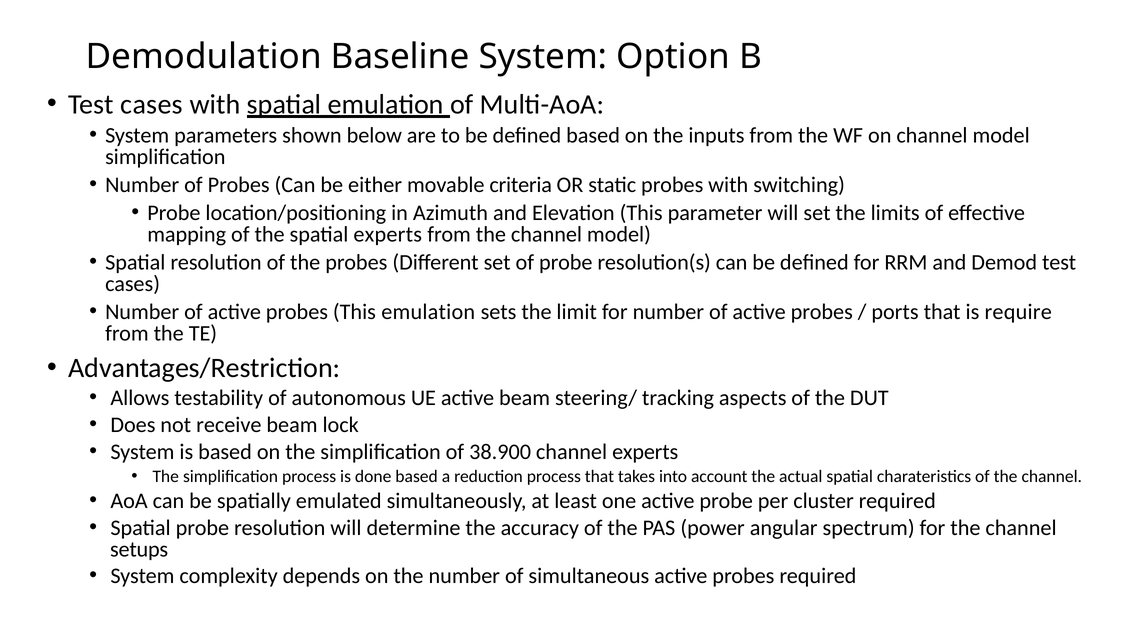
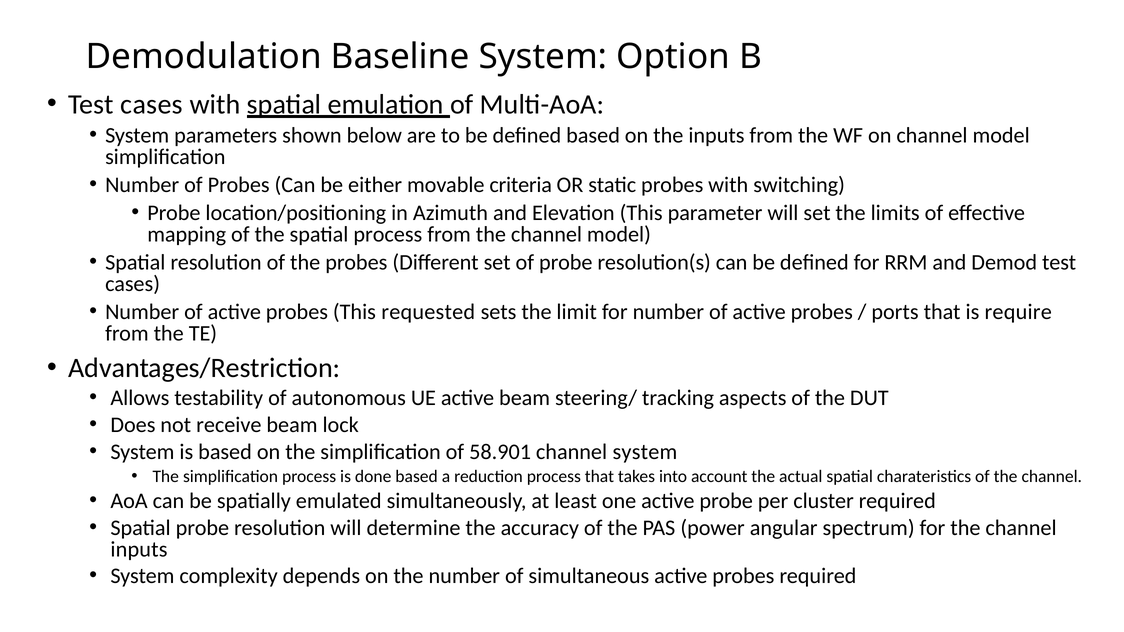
spatial experts: experts -> process (388, 234)
This emulation: emulation -> requested (428, 312)
38.900: 38.900 -> 58.901 (500, 452)
channel experts: experts -> system (645, 452)
setups: setups -> inputs (139, 550)
